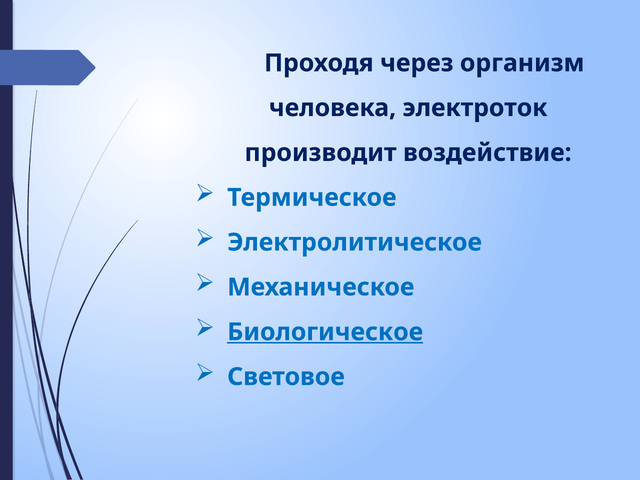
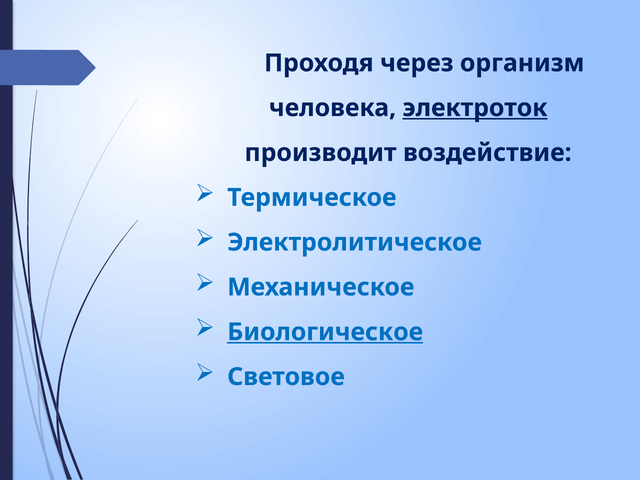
электроток underline: none -> present (475, 108)
